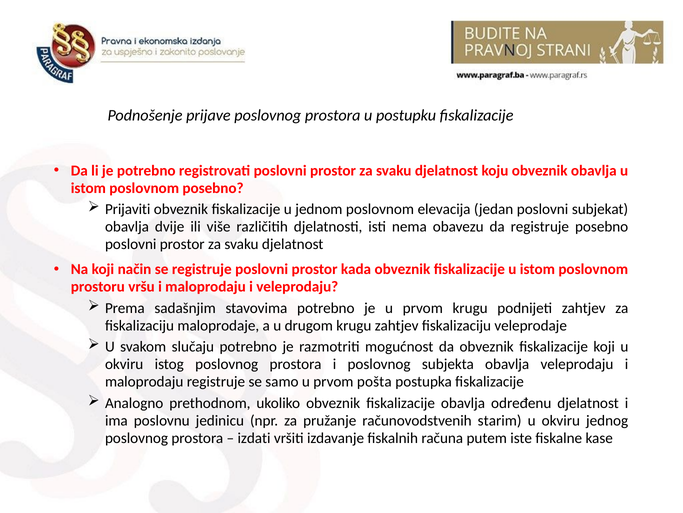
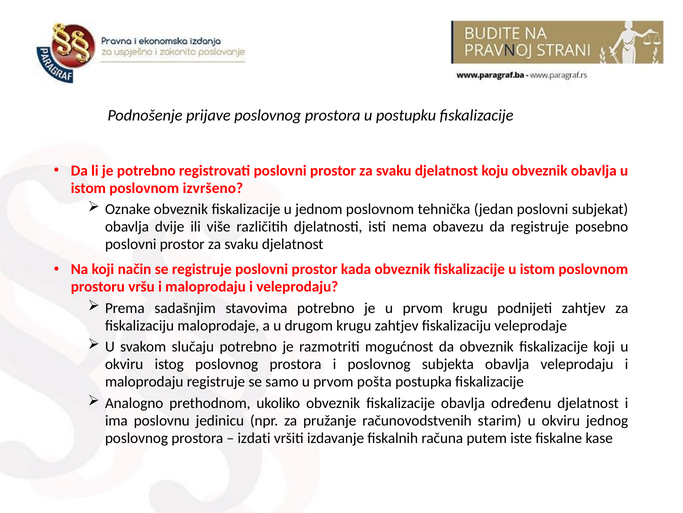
poslovnom posebno: posebno -> izvršeno (213, 188)
Prijaviti: Prijaviti -> Oznake (128, 209)
elevacija: elevacija -> tehnička (444, 209)
